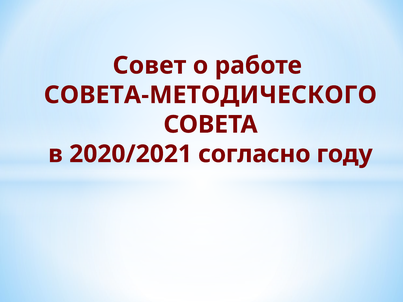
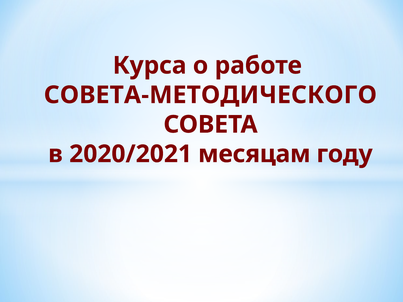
Совет: Совет -> Курса (150, 66)
согласно: согласно -> месяцам (254, 154)
